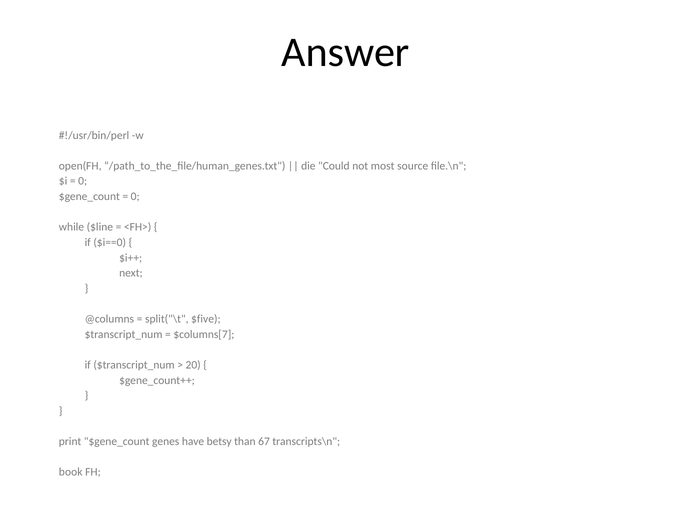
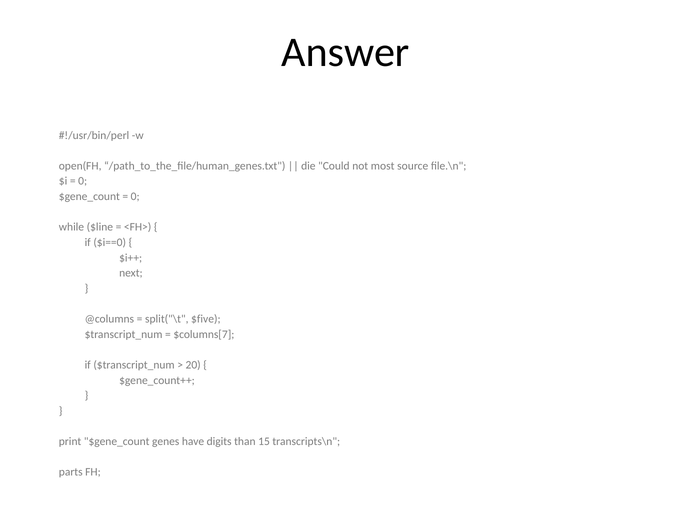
betsy: betsy -> digits (219, 442)
67: 67 -> 15 (264, 442)
book: book -> parts (71, 472)
